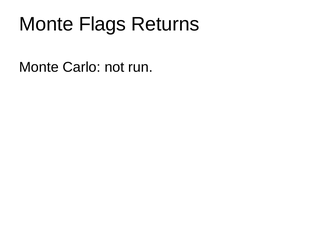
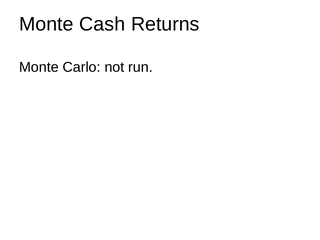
Flags: Flags -> Cash (102, 24)
